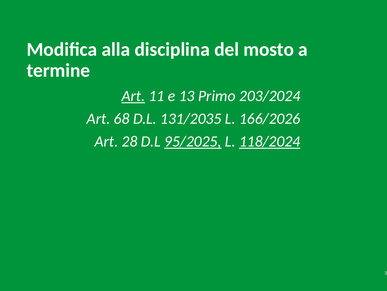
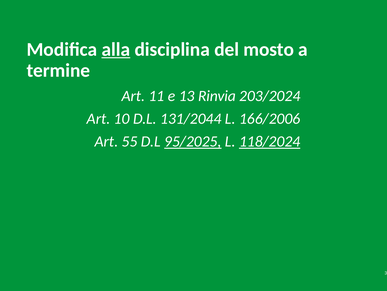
alla underline: none -> present (116, 49)
Art underline: present -> none (133, 96)
Primo: Primo -> Rinvia (217, 96)
68: 68 -> 10 (122, 118)
131/2035: 131/2035 -> 131/2044 (191, 118)
166/2026: 166/2026 -> 166/2006 (270, 118)
28: 28 -> 55 (130, 141)
